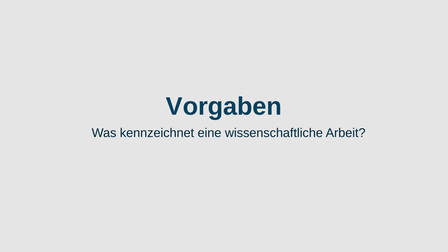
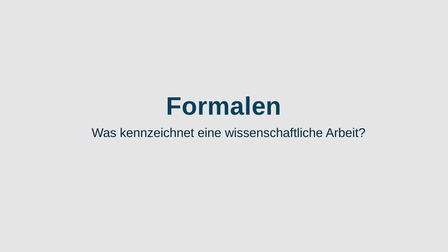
Vorgaben: Vorgaben -> Formalen (224, 106)
